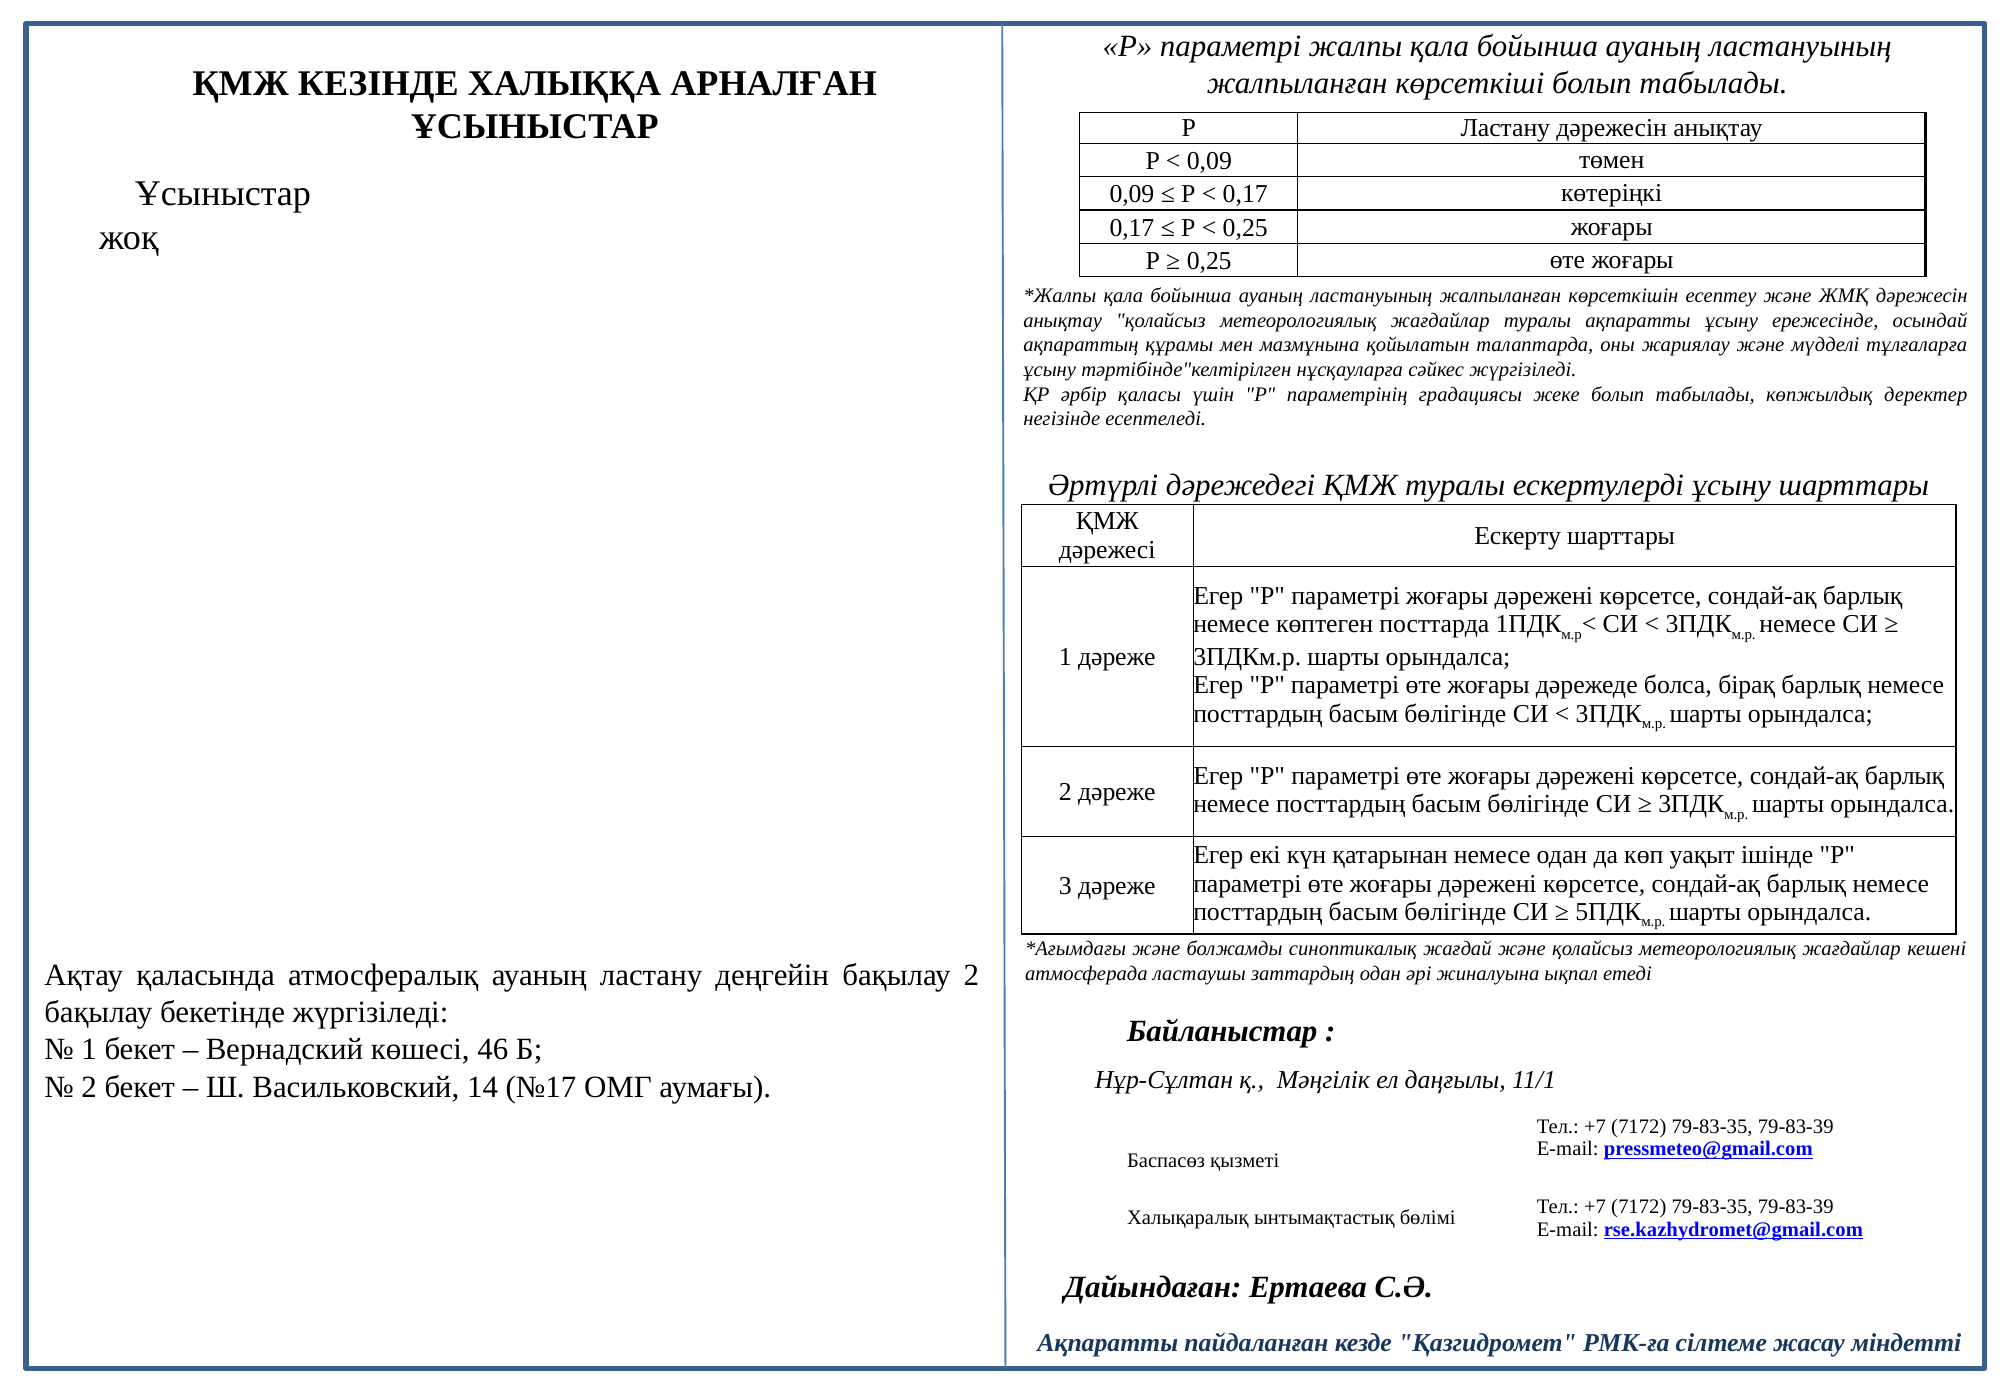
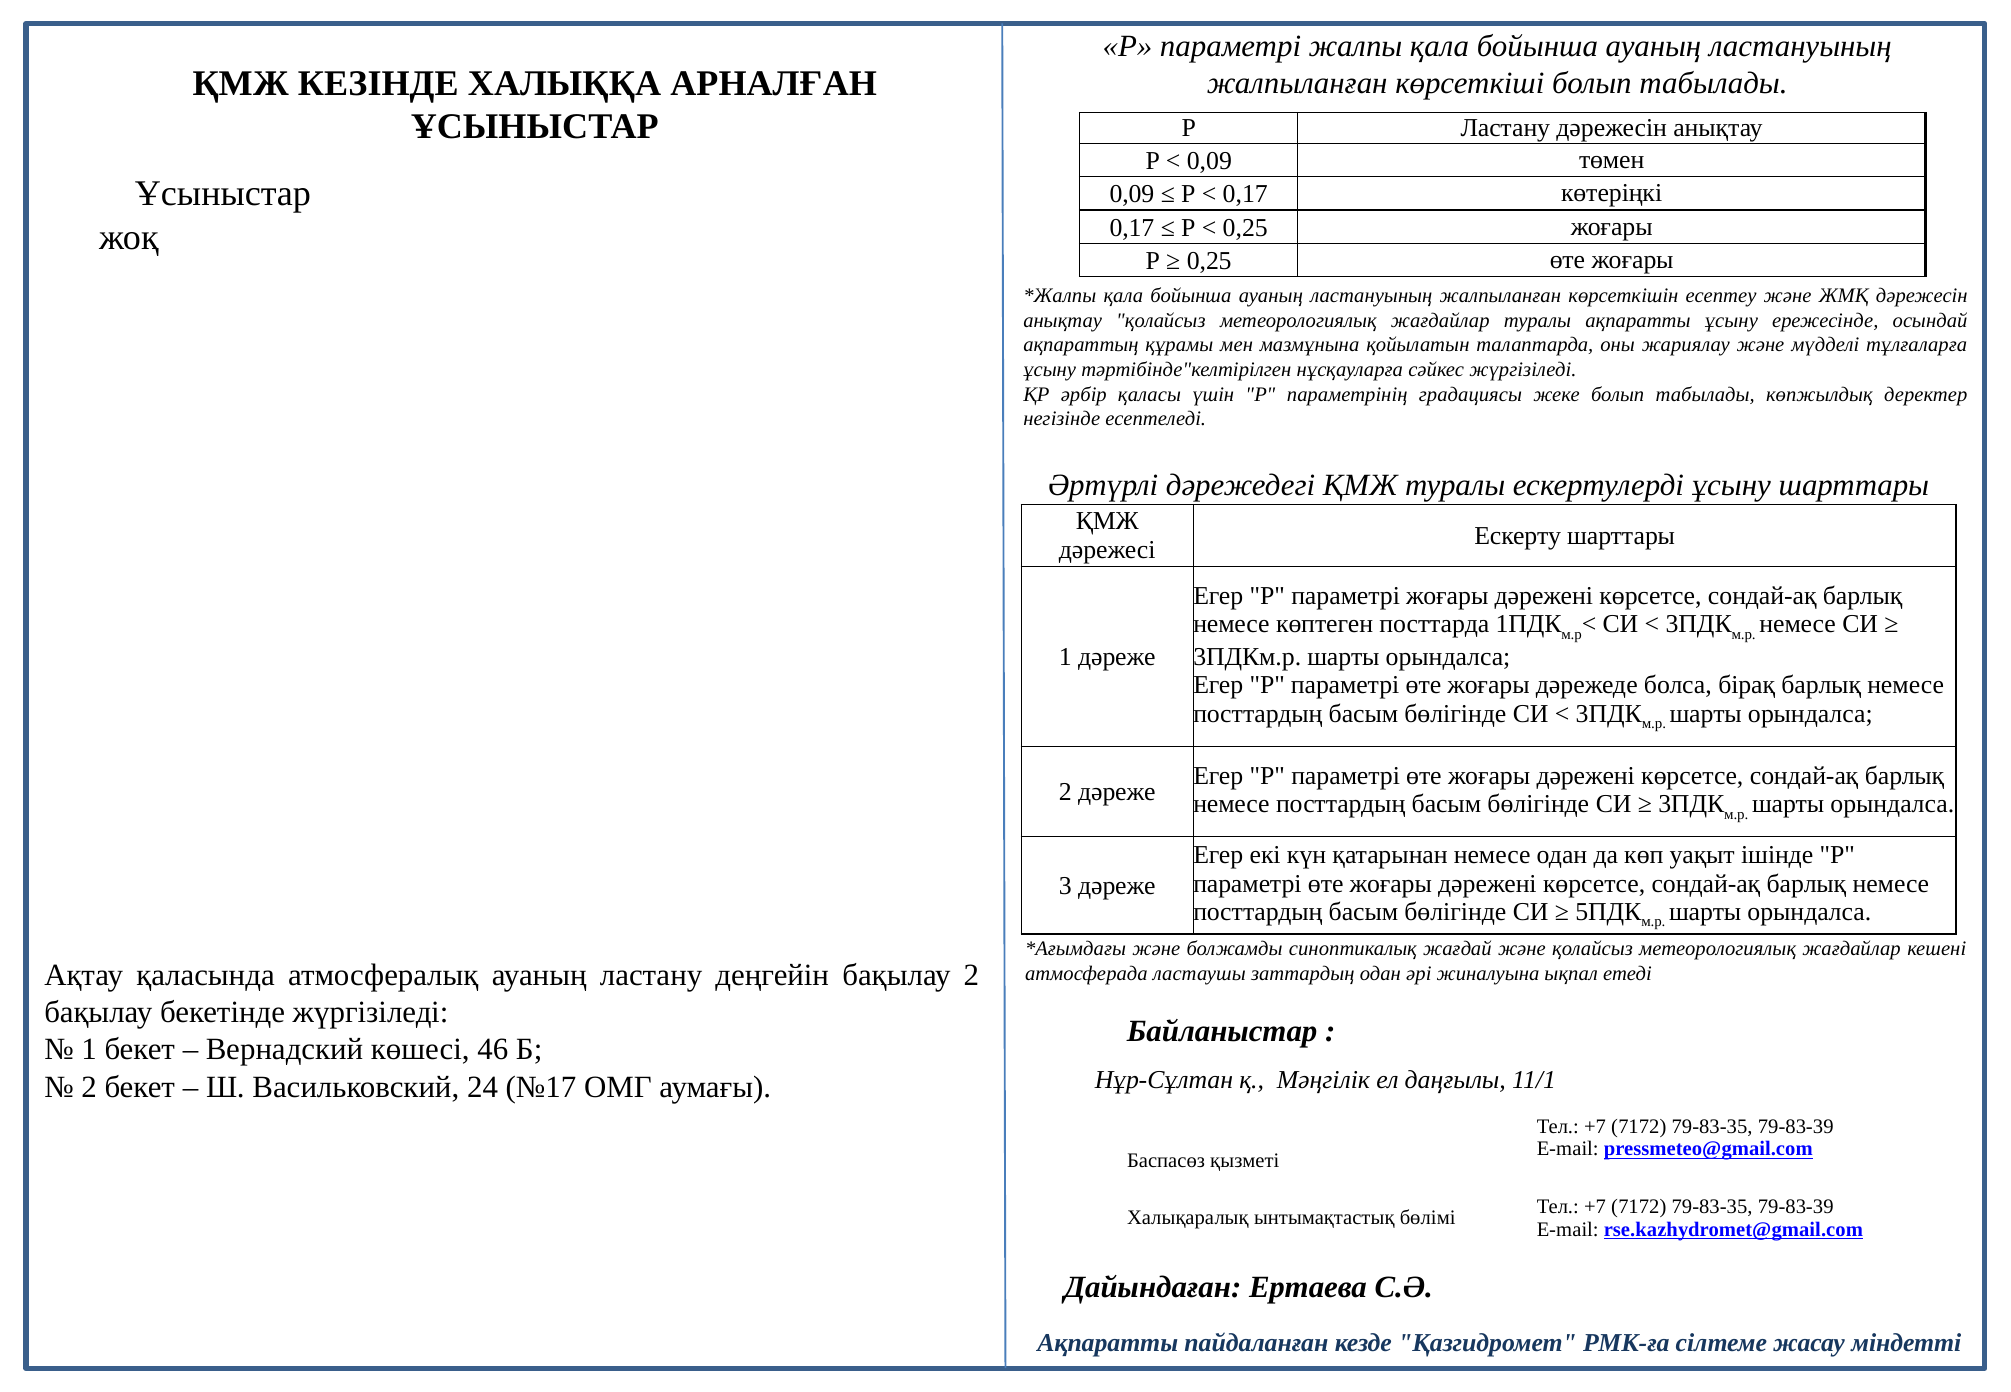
14: 14 -> 24 (483, 1087)
